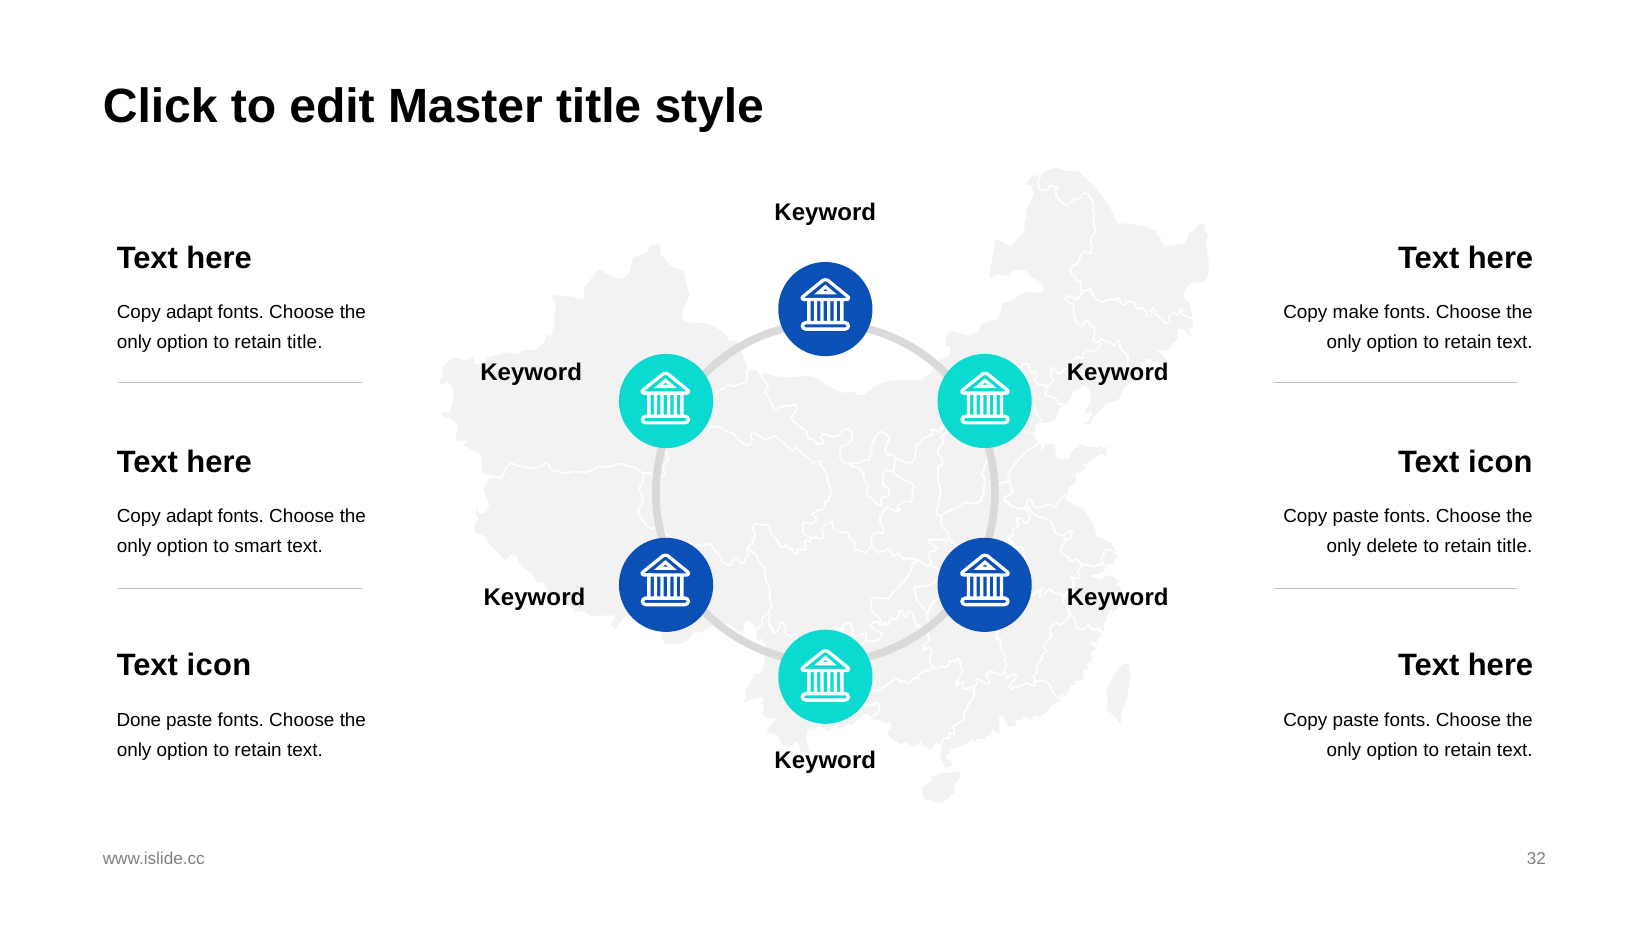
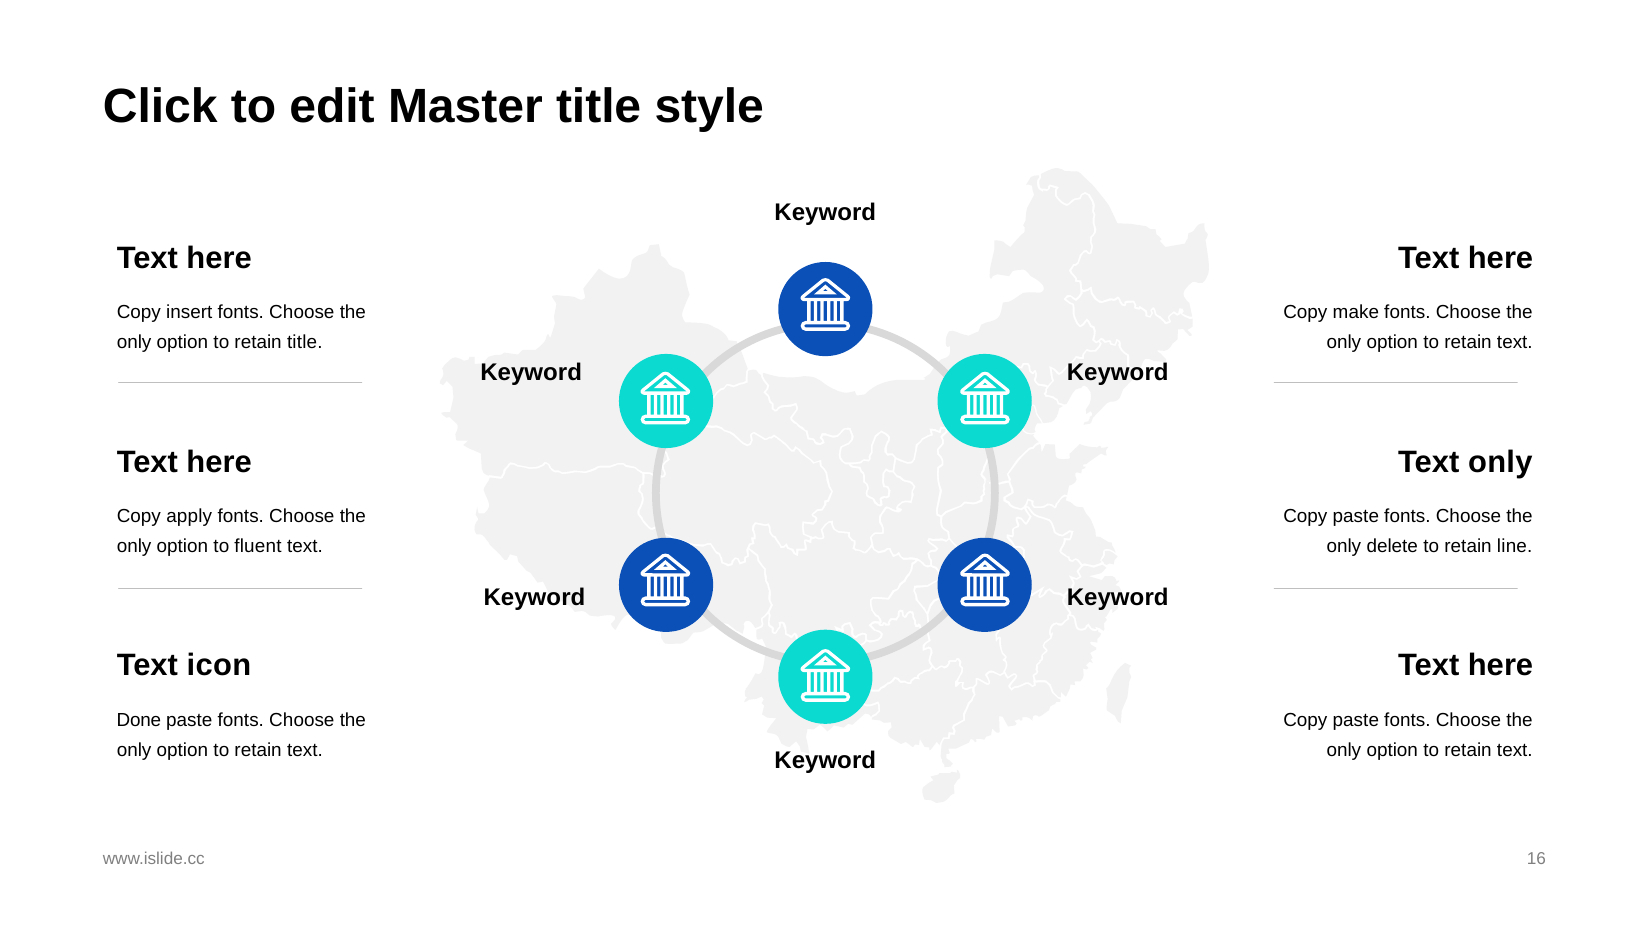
adapt: adapt -> insert (189, 313)
icon: icon -> only (1500, 462)
adapt: adapt -> apply (189, 517)
smart: smart -> fluent (258, 546)
title: title -> line (1515, 546)
32: 32 -> 16 (1536, 859)
